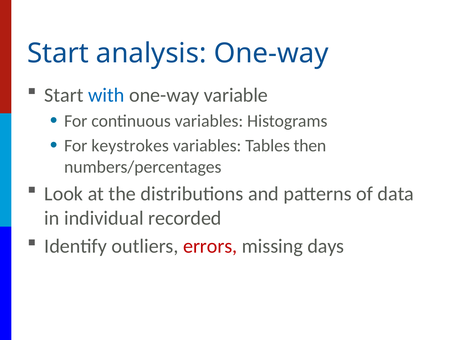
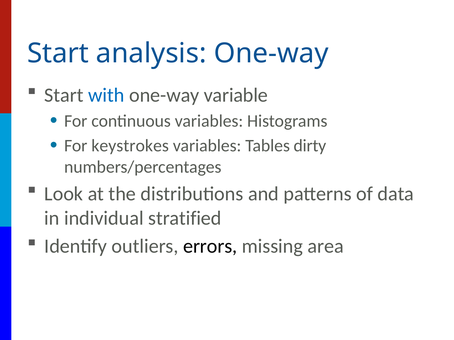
then: then -> dirty (310, 146)
recorded: recorded -> stratified (185, 218)
errors colour: red -> black (210, 247)
days: days -> area (326, 247)
